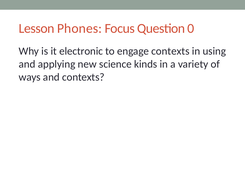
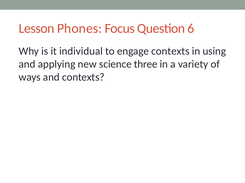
0: 0 -> 6 (191, 29)
electronic: electronic -> individual (81, 51)
kinds: kinds -> three (146, 64)
